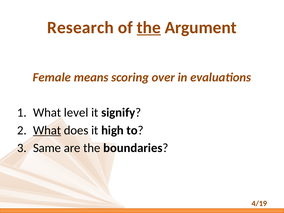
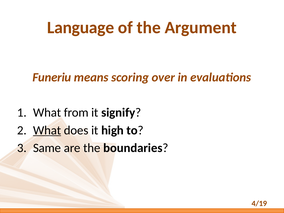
Research: Research -> Language (81, 27)
the underline: present -> none (149, 27)
Female: Female -> Funeriu (52, 77)
level: level -> from (76, 113)
